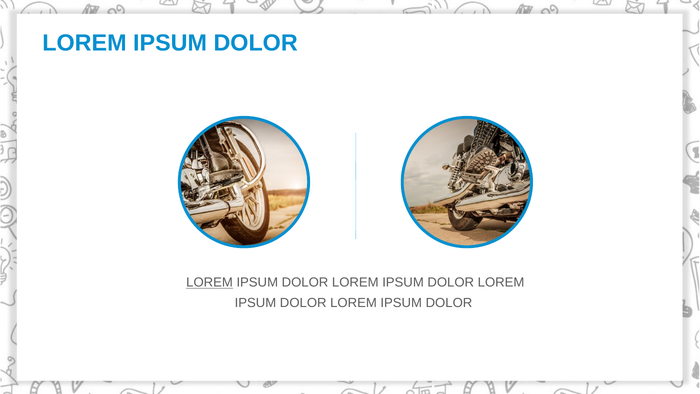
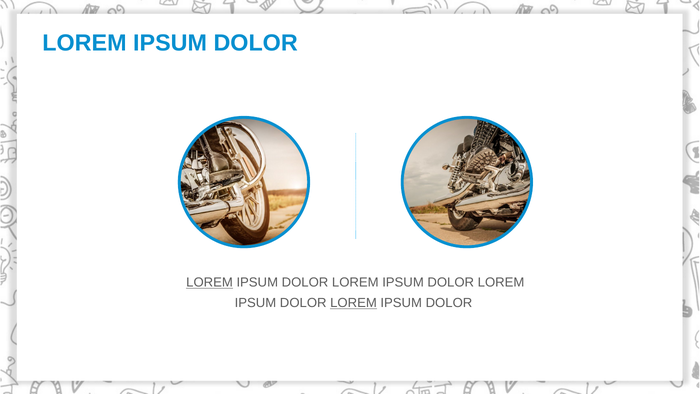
LOREM underline: none -> present (353, 303)
